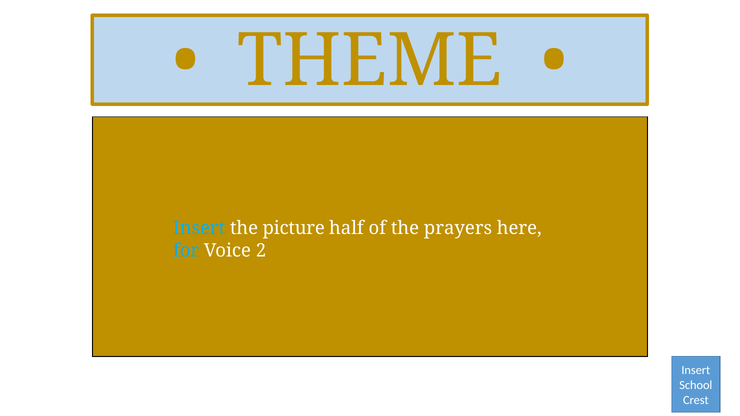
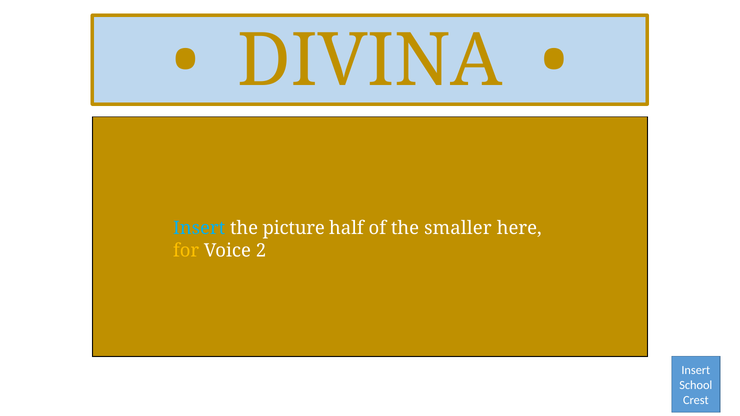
THEME: THEME -> DIVINA (370, 61)
prayers: prayers -> smaller (458, 228)
for colour: light blue -> yellow (186, 251)
